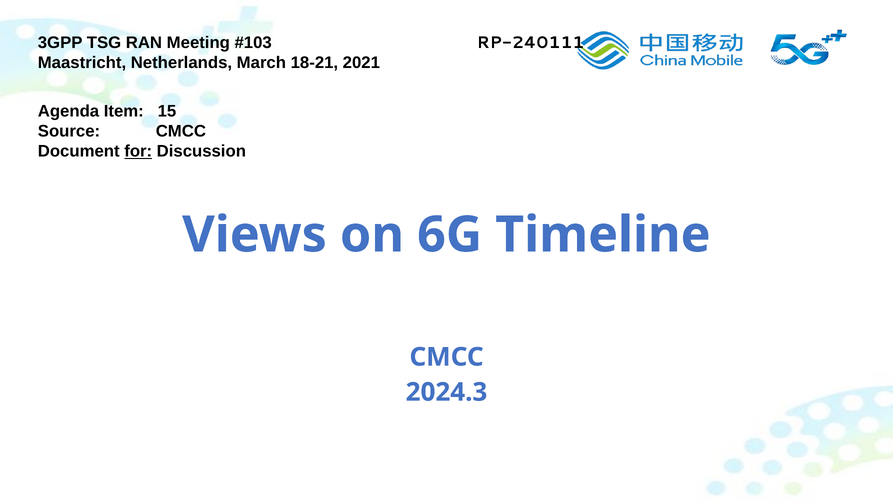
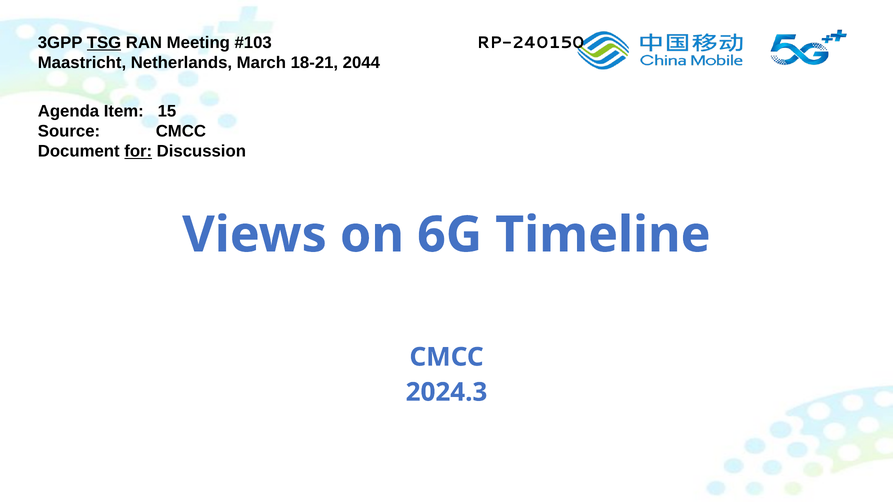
TSG underline: none -> present (104, 43)
RP-240111: RP-240111 -> RP-240150 (530, 43)
2021: 2021 -> 2044 (361, 63)
